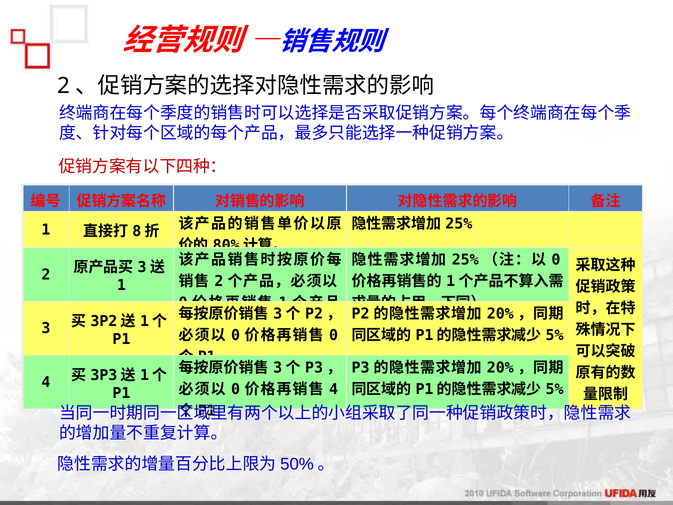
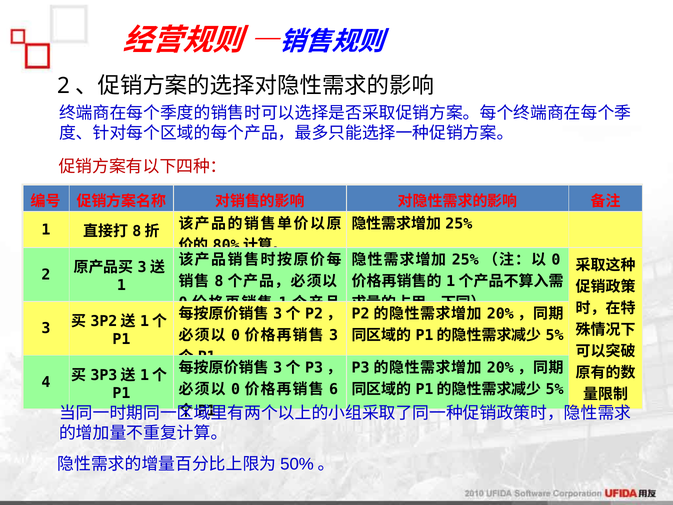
2: 2 -> 8 (219, 281)
0: 0 -> 3 (334, 335)
4: 4 -> 6 (334, 389)
